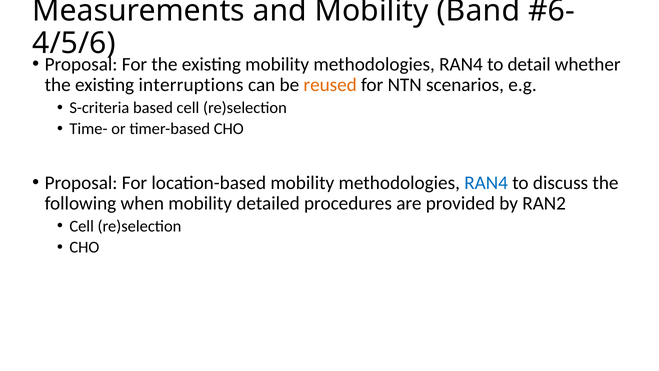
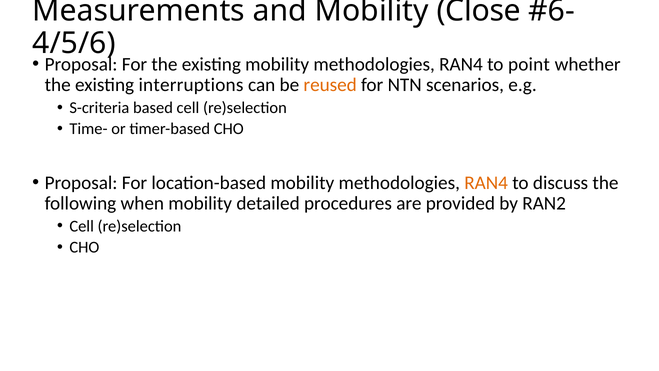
Band: Band -> Close (479, 11)
detail: detail -> point (529, 64)
RAN4 colour: blue -> orange (486, 183)
